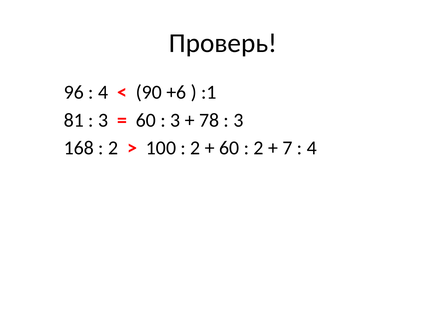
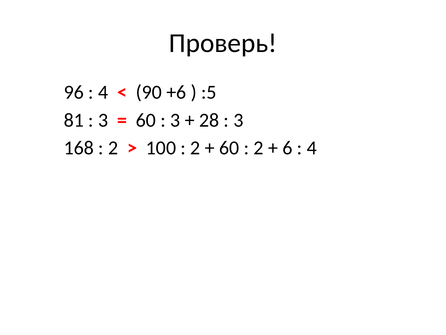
:1: :1 -> :5 (209, 92)
78: 78 -> 28 (209, 120)
7: 7 -> 6 (287, 148)
